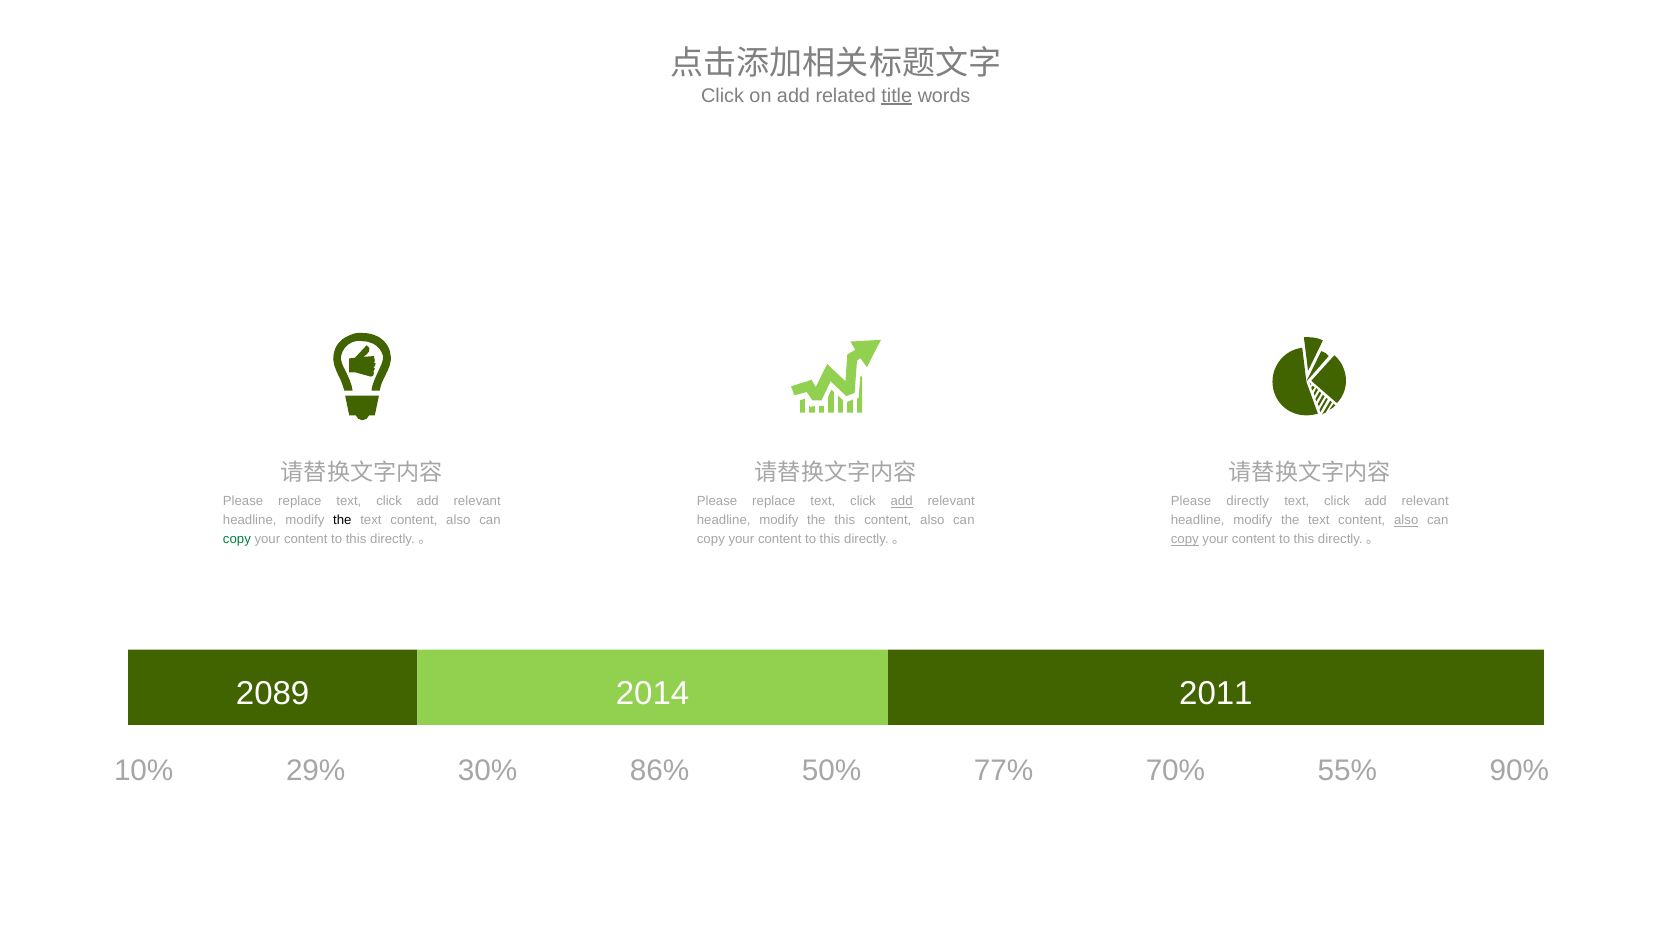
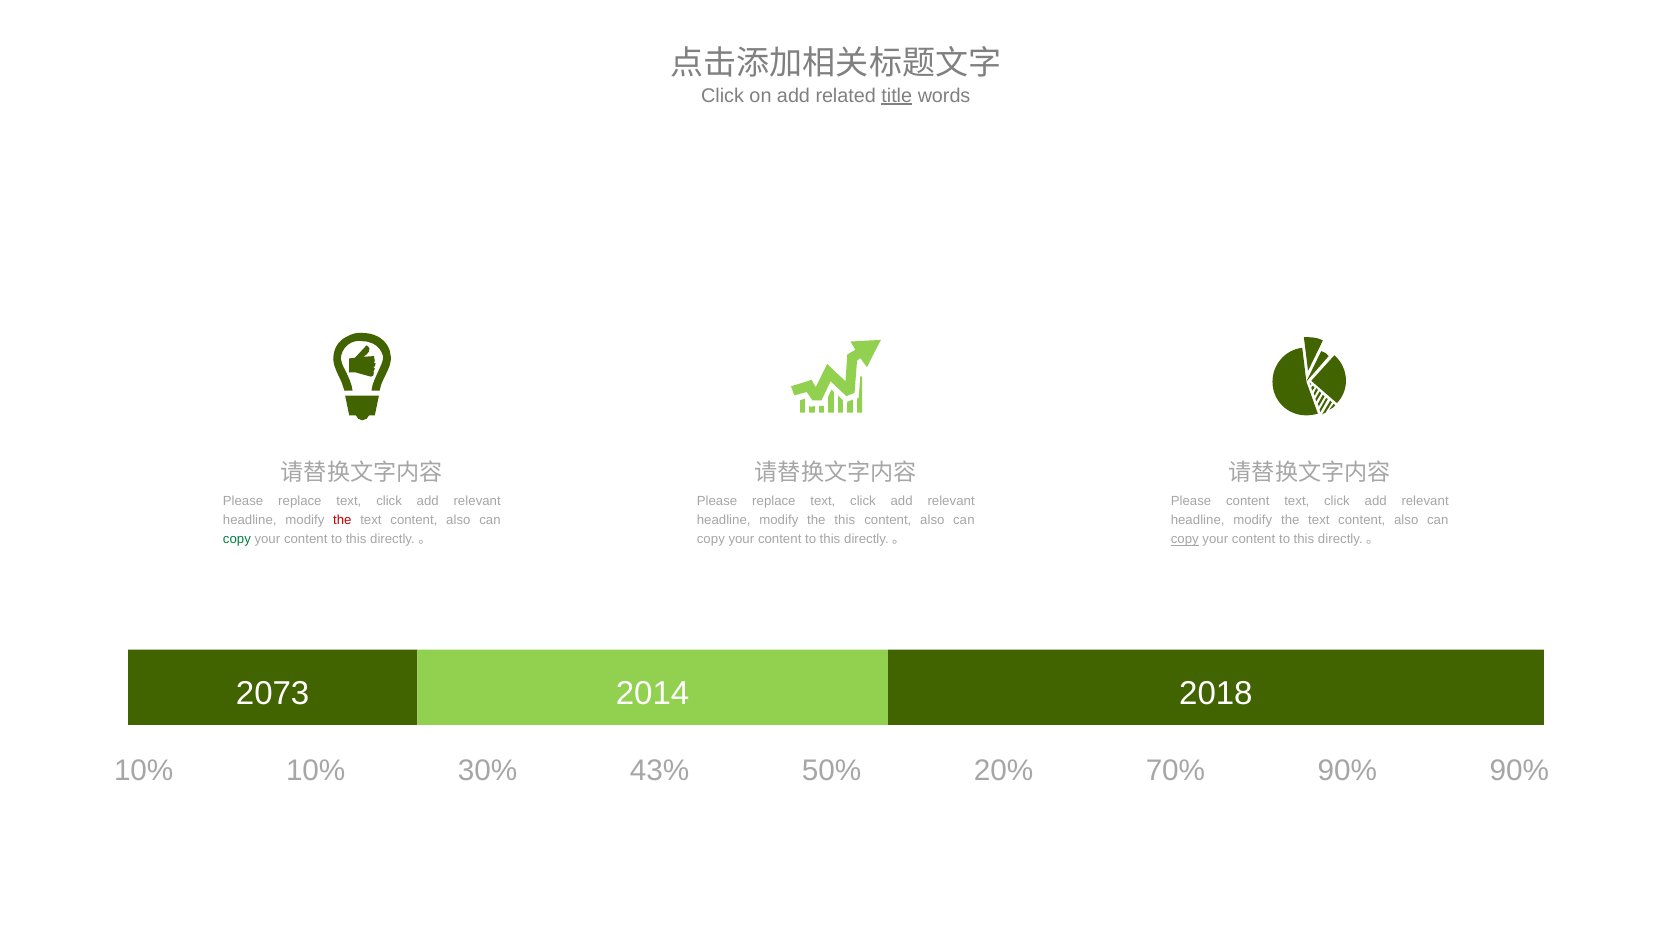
add underline: present -> none (902, 501)
Please directly: directly -> content (1248, 501)
the colour: black -> red (342, 520)
also underline: present -> none (1406, 520)
2089: 2089 -> 2073 (273, 693)
2011: 2011 -> 2018 (1216, 693)
10% 29%: 29% -> 10% (316, 770)
86%: 86% -> 43% (660, 770)
77%: 77% -> 20% (1004, 770)
70% 55%: 55% -> 90% (1347, 770)
